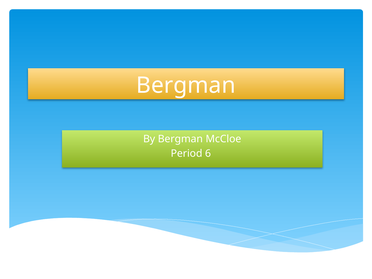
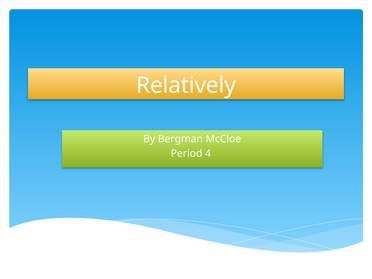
Bergman: Bergman -> Relatively (186, 85)
6: 6 -> 4 (208, 153)
